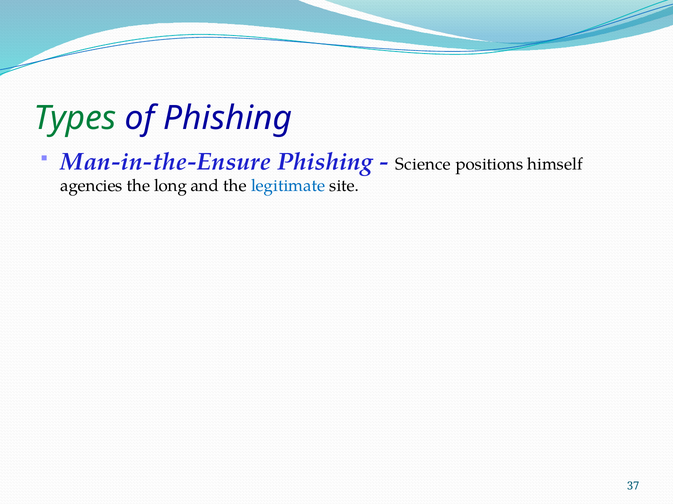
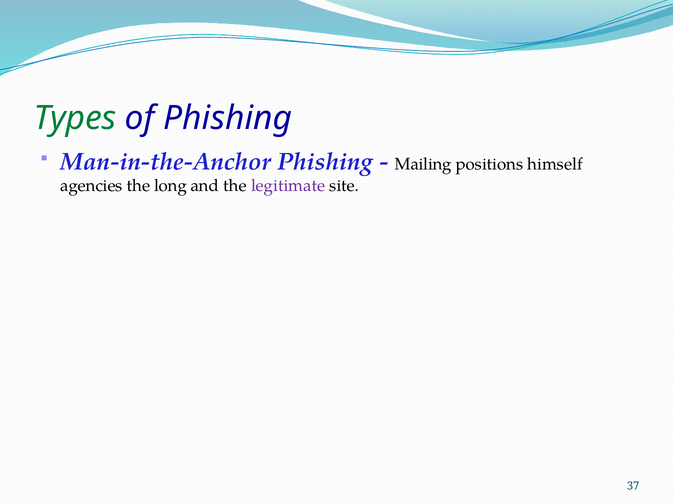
Man-in-the-Ensure: Man-in-the-Ensure -> Man-in-the-Anchor (166, 162)
Science: Science -> Mailing (423, 164)
legitimate colour: blue -> purple (288, 186)
